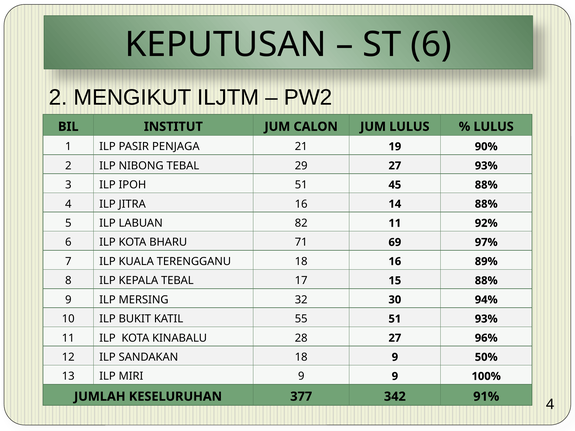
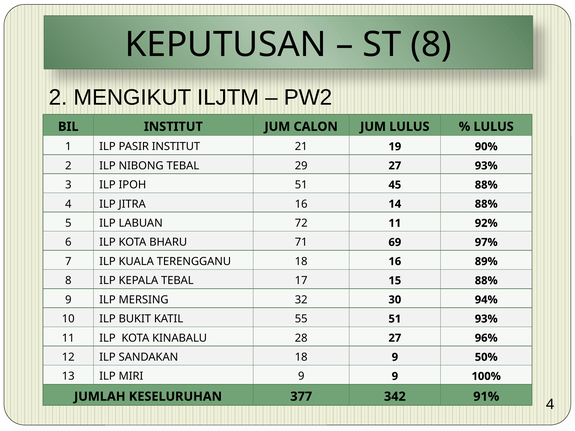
ST 6: 6 -> 8 (431, 45)
PASIR PENJAGA: PENJAGA -> INSTITUT (176, 147)
82: 82 -> 72 (301, 223)
